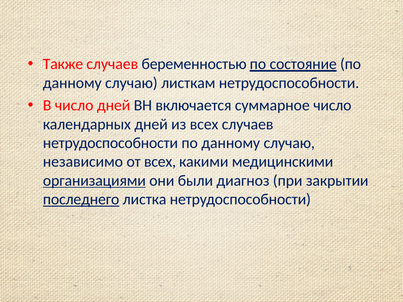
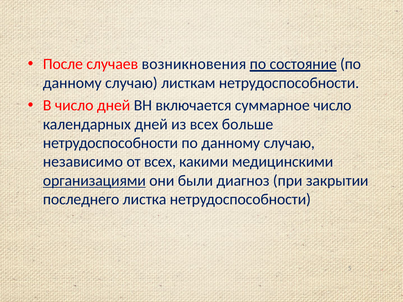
Также: Также -> После (63, 64)
беременностью: беременностью -> возникновения (194, 64)
всех случаев: случаев -> больше (248, 124)
последнего underline: present -> none (81, 200)
